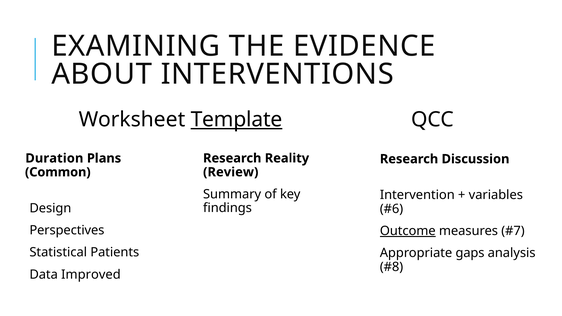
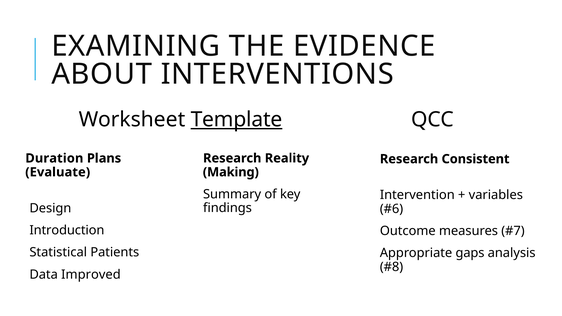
Discussion: Discussion -> Consistent (476, 159)
Review: Review -> Making (231, 172)
Common: Common -> Evaluate (58, 172)
Perspectives: Perspectives -> Introduction (67, 230)
Outcome underline: present -> none (408, 231)
